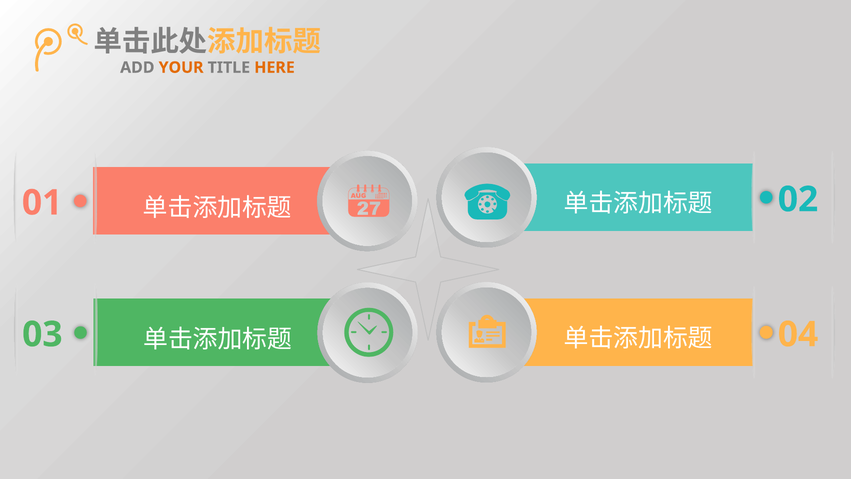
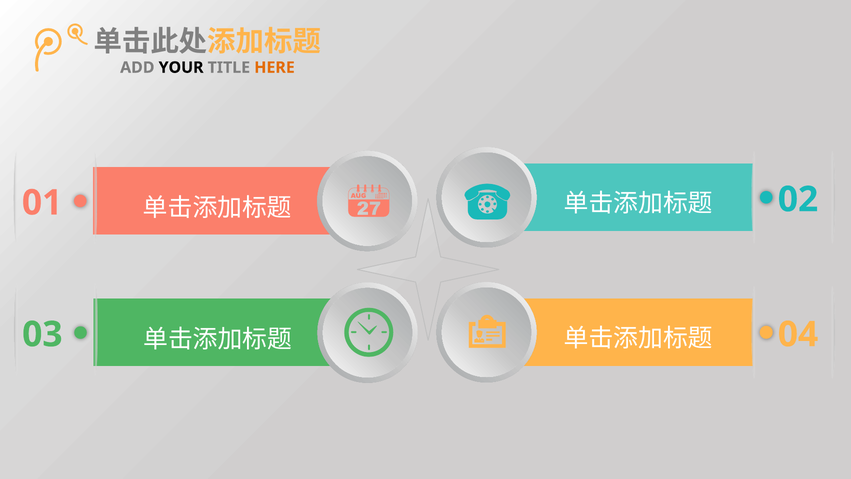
YOUR colour: orange -> black (181, 67)
